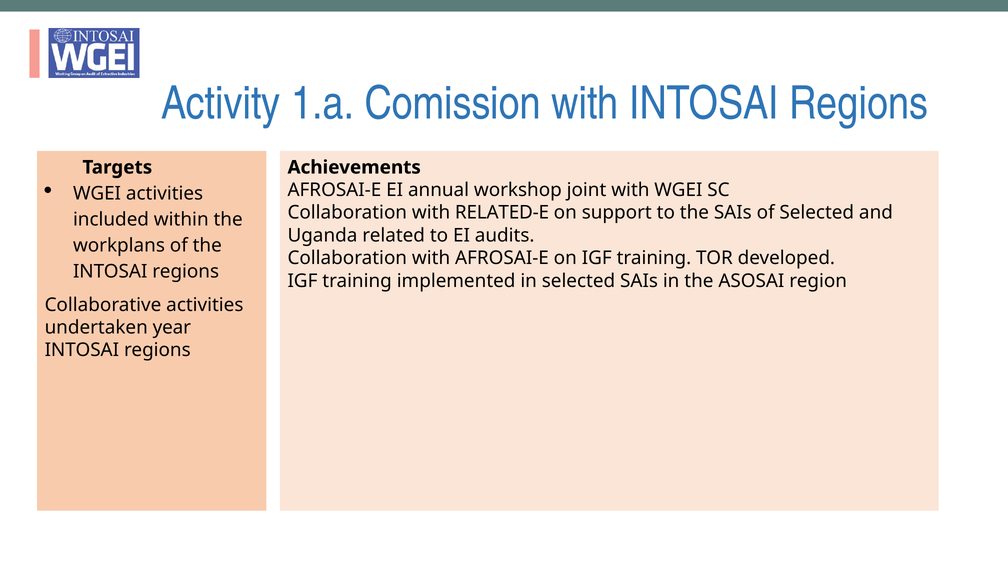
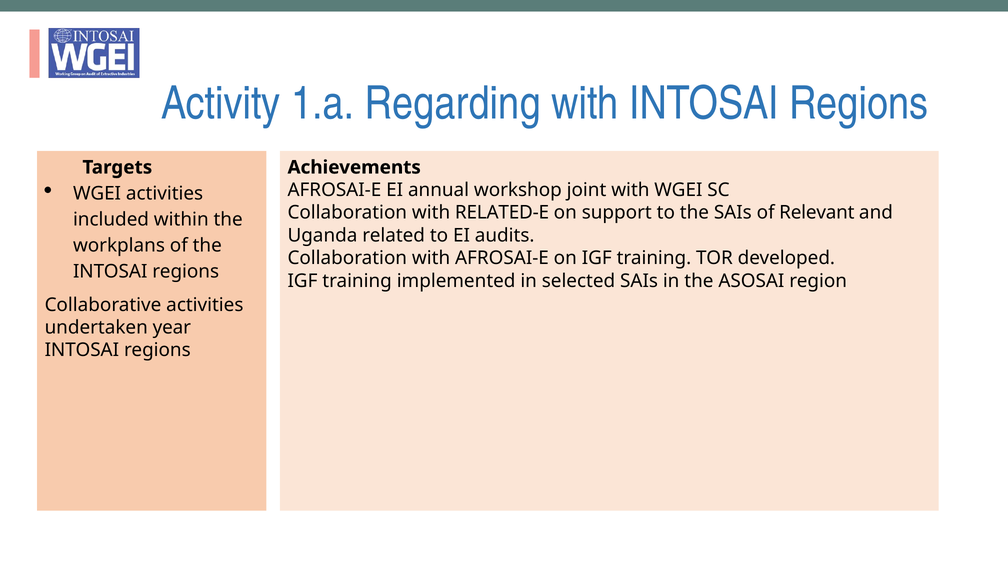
Comission: Comission -> Regarding (453, 103)
of Selected: Selected -> Relevant (817, 213)
